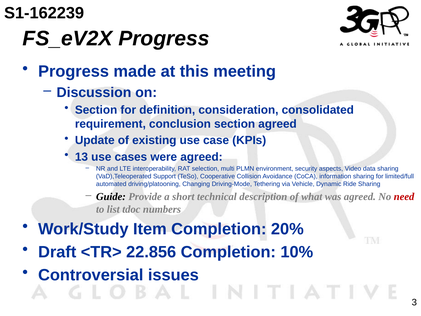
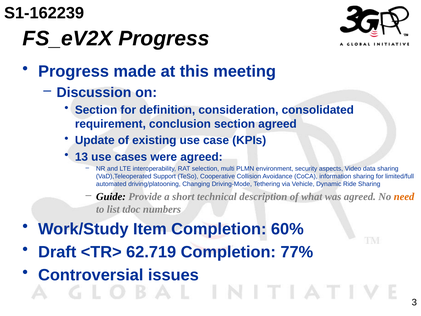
need colour: red -> orange (404, 197)
20%: 20% -> 60% (287, 229)
22.856: 22.856 -> 62.719 (151, 252)
10%: 10% -> 77% (297, 252)
